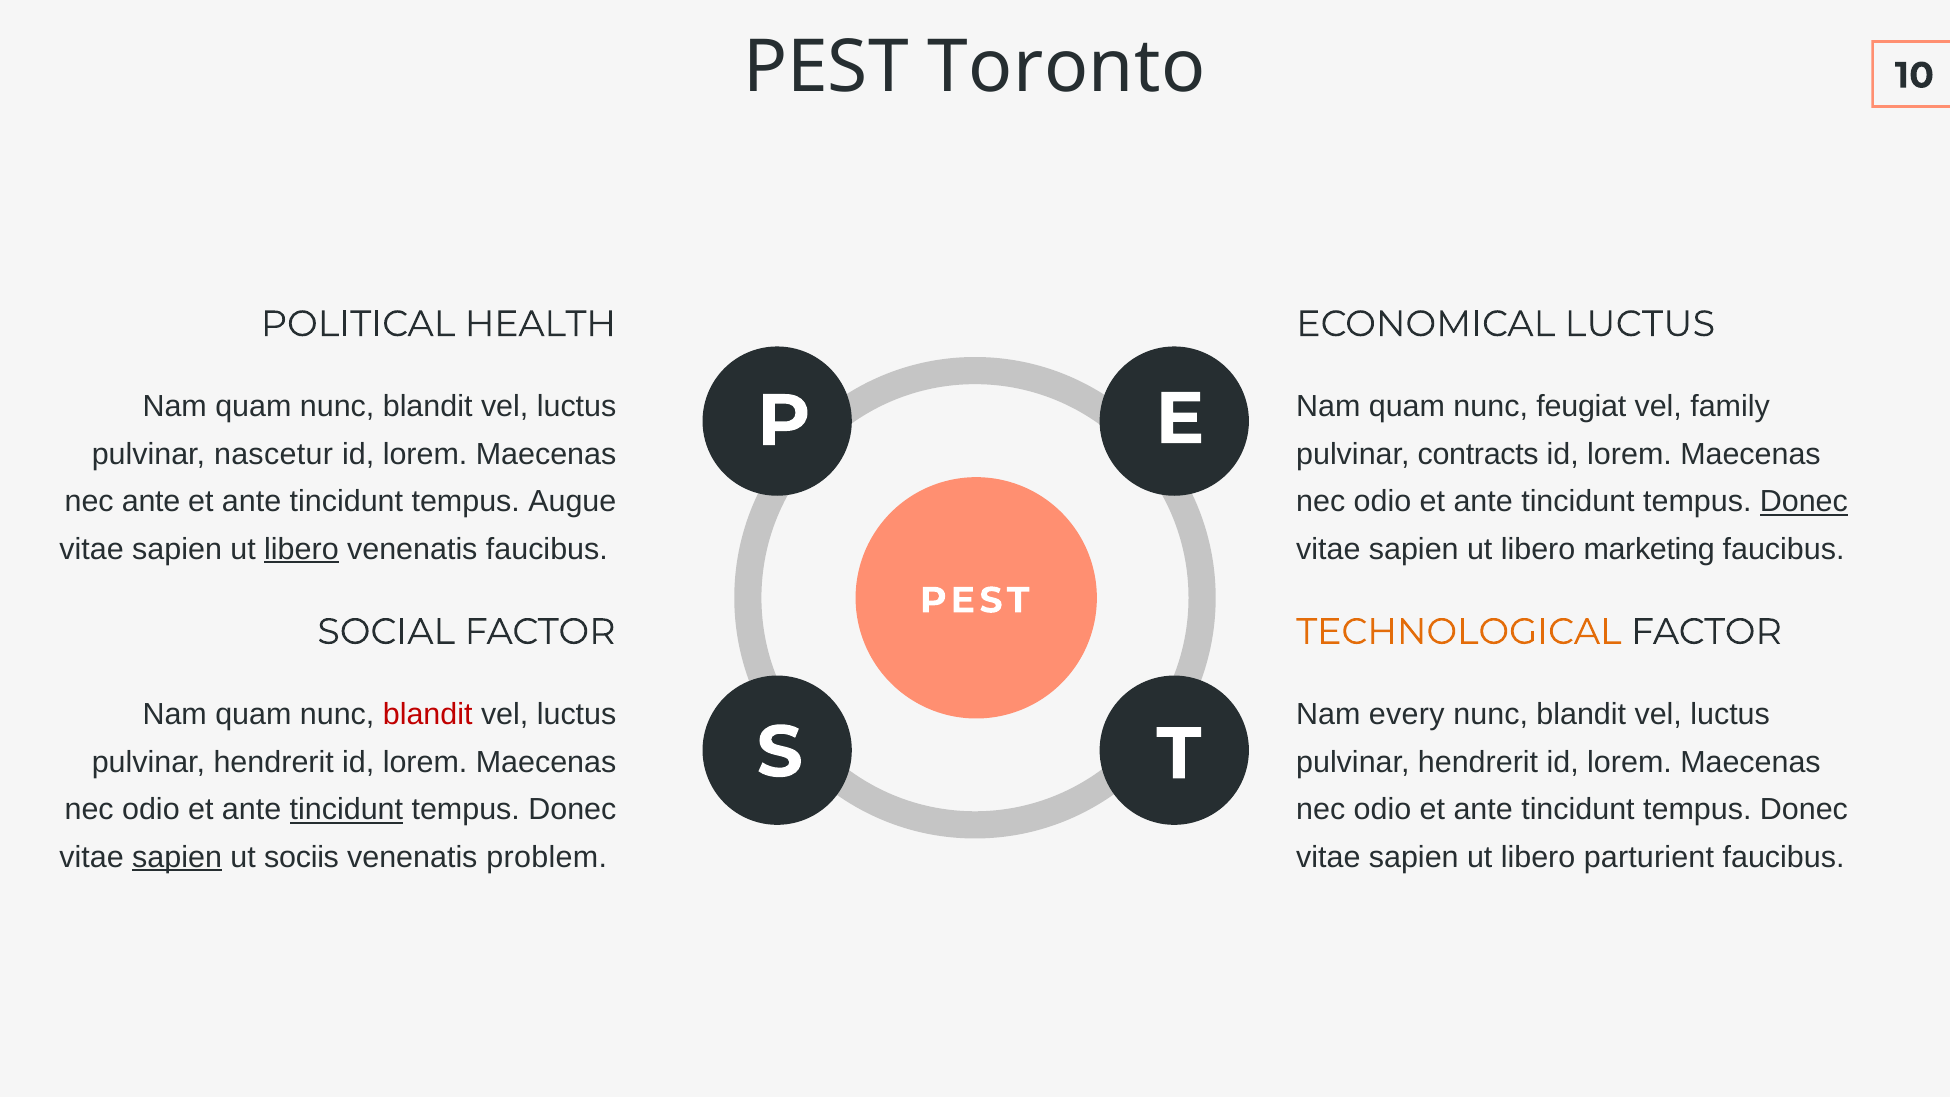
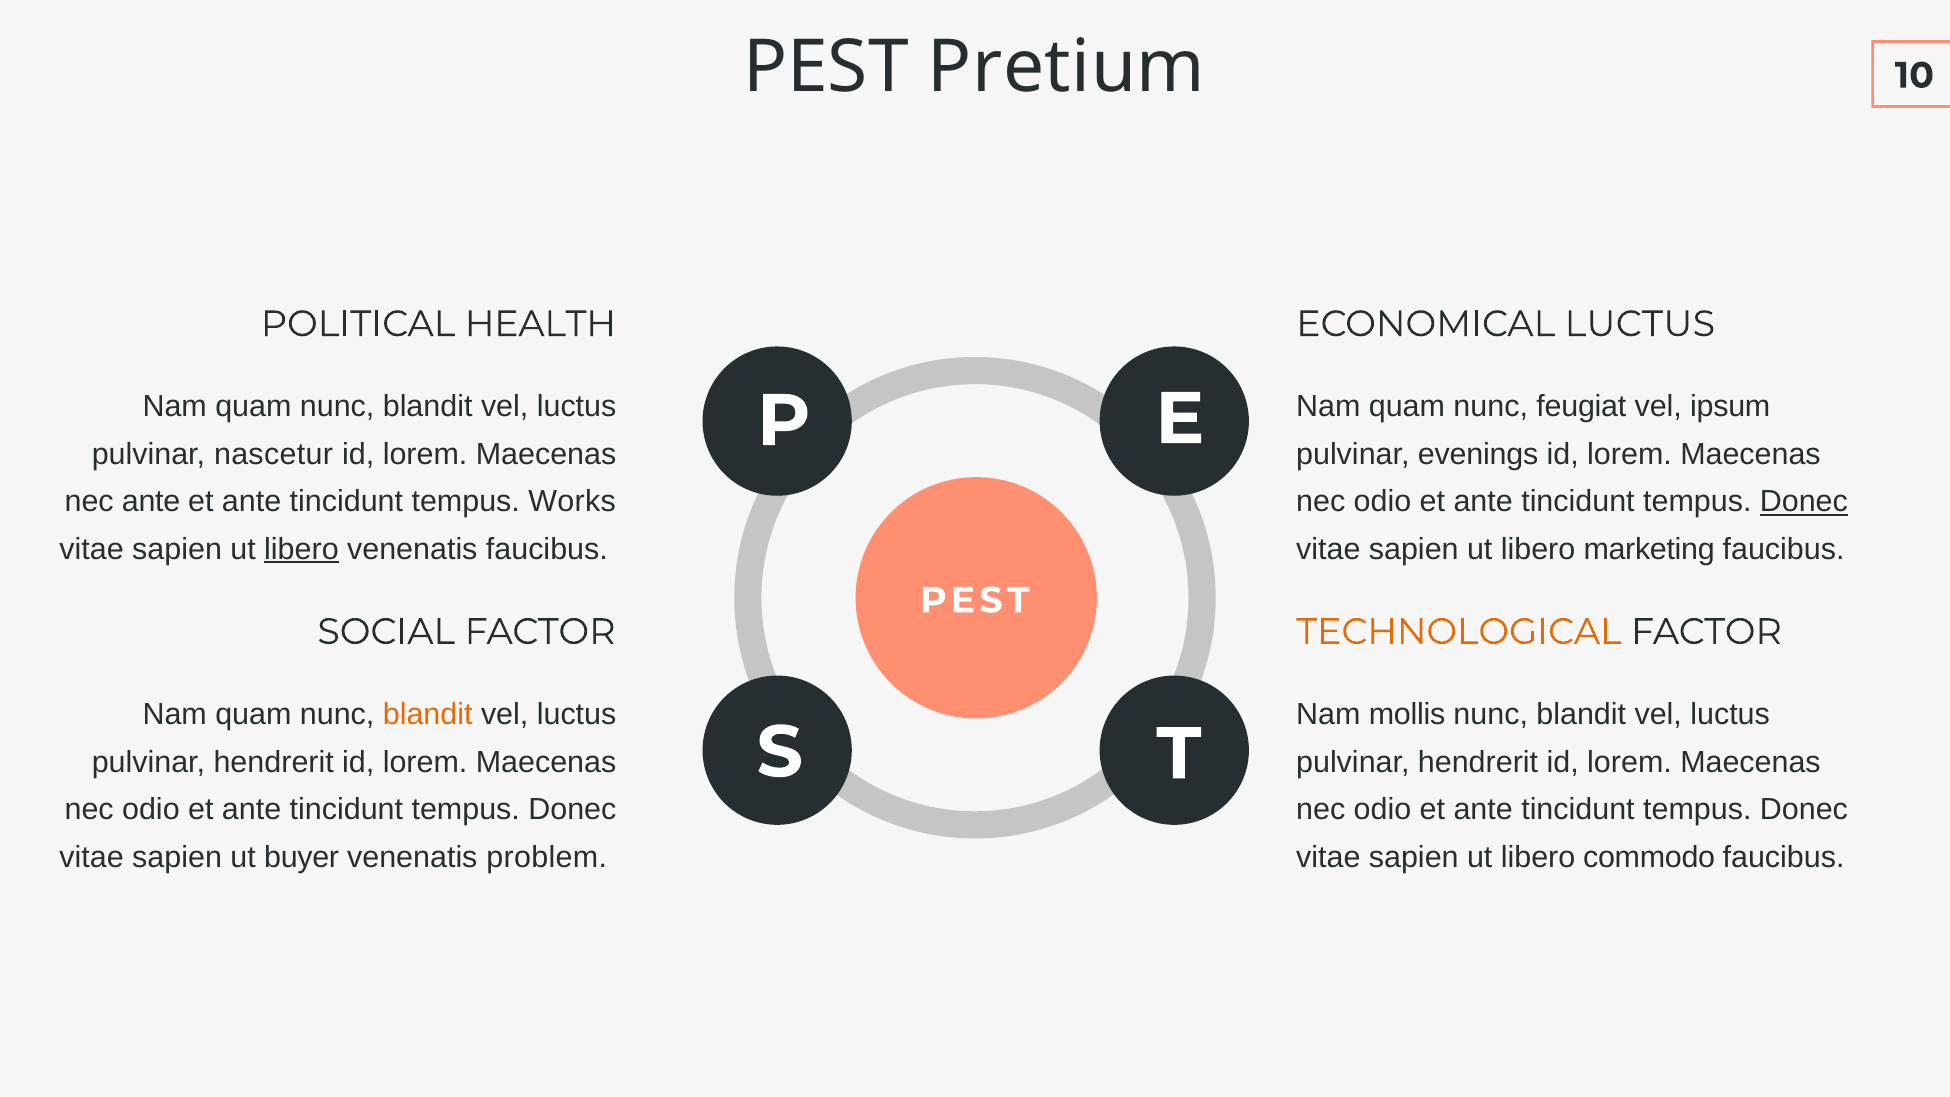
Toronto: Toronto -> Pretium (1066, 68)
family: family -> ipsum (1730, 407)
contracts: contracts -> evenings (1478, 454)
Augue: Augue -> Works (572, 502)
blandit colour: red -> orange (428, 714)
every: every -> mollis (1407, 714)
tincidunt underline: present -> none (346, 809)
sapien underline: present -> none (177, 857)
sociis: sociis -> buyer (302, 857)
parturient: parturient -> commodo (1649, 857)
